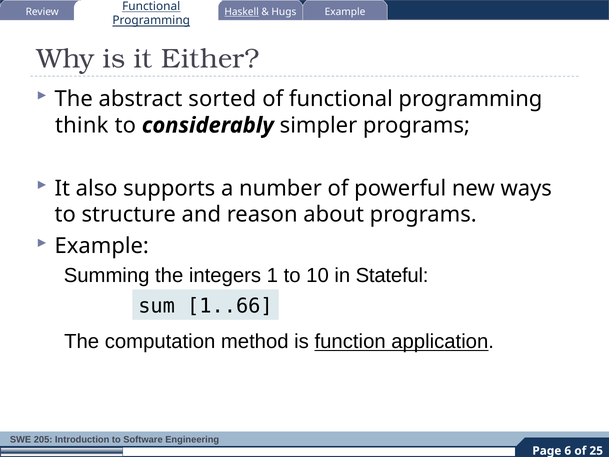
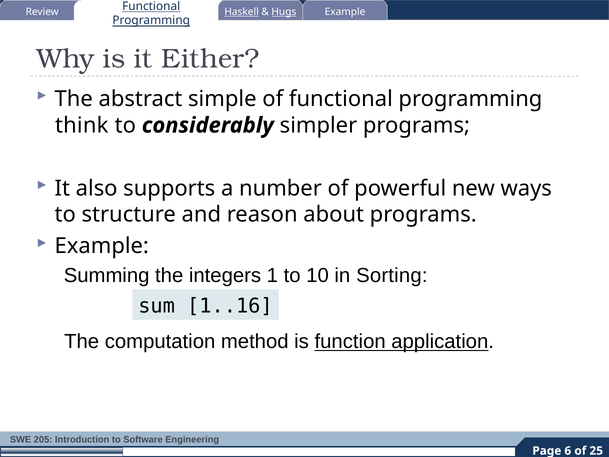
Hugs underline: none -> present (284, 12)
sorted: sorted -> simple (222, 99)
Stateful: Stateful -> Sorting (392, 275)
1..66: 1..66 -> 1..16 (230, 306)
